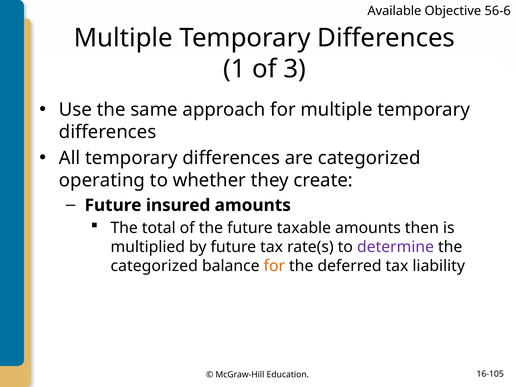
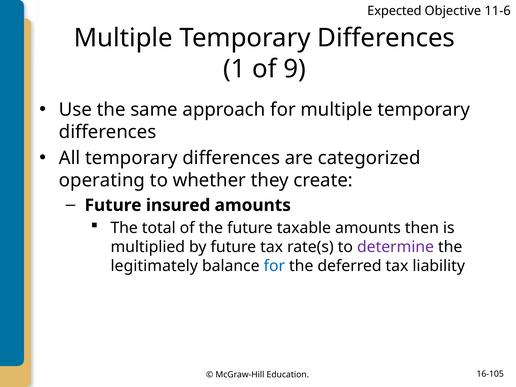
Available: Available -> Expected (394, 11)
56-6: 56-6 -> 11-6 (498, 11)
3: 3 -> 9 (295, 69)
categorized: categorized -> legitimately (154, 266)
for colour: orange -> blue (274, 266)
